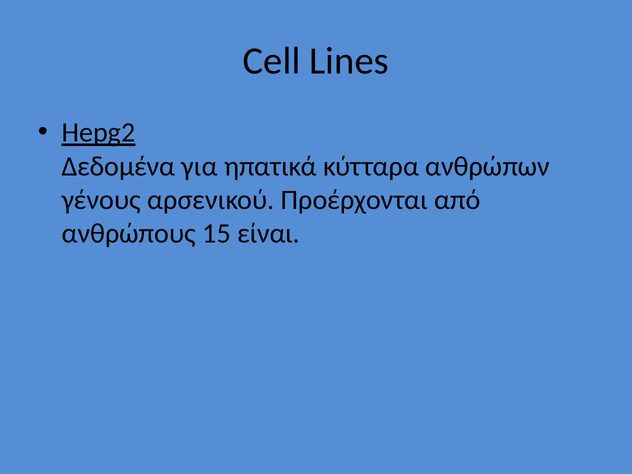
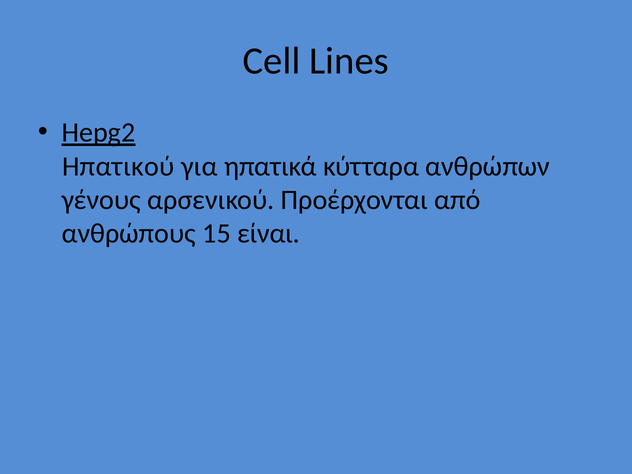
Δεδομένα: Δεδομένα -> Ηπατικού (118, 166)
